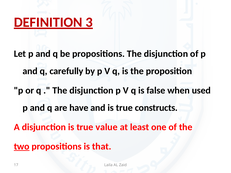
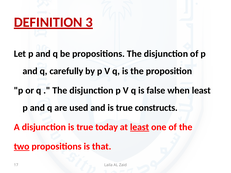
when used: used -> least (201, 91)
have: have -> used (79, 108)
value: value -> today (107, 127)
least underline: none -> present (140, 127)
